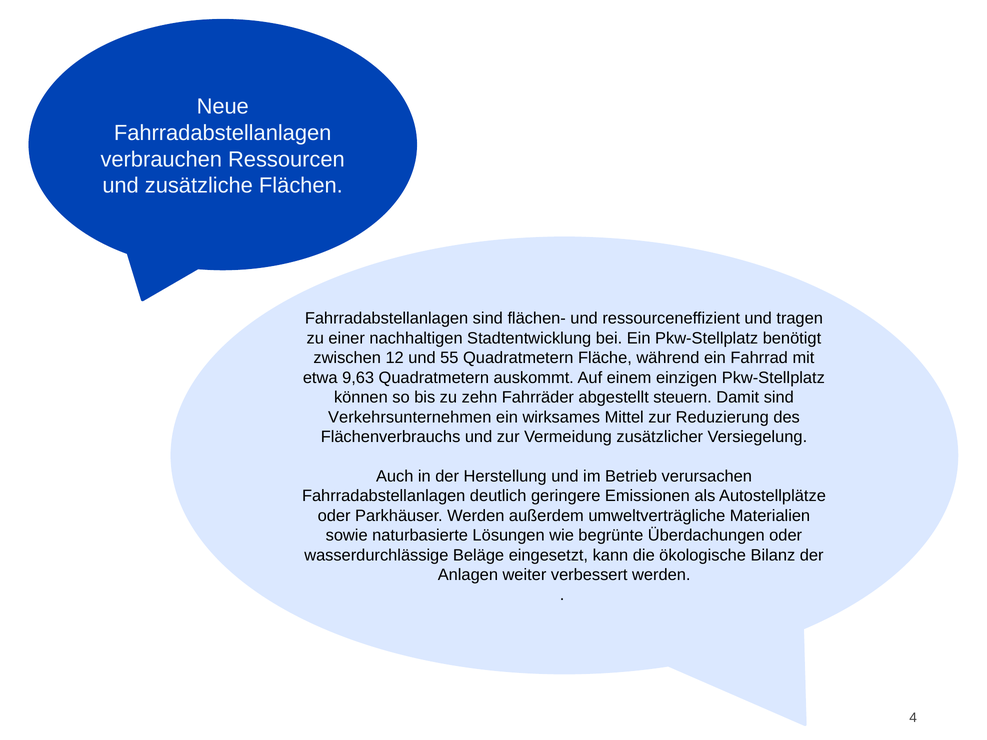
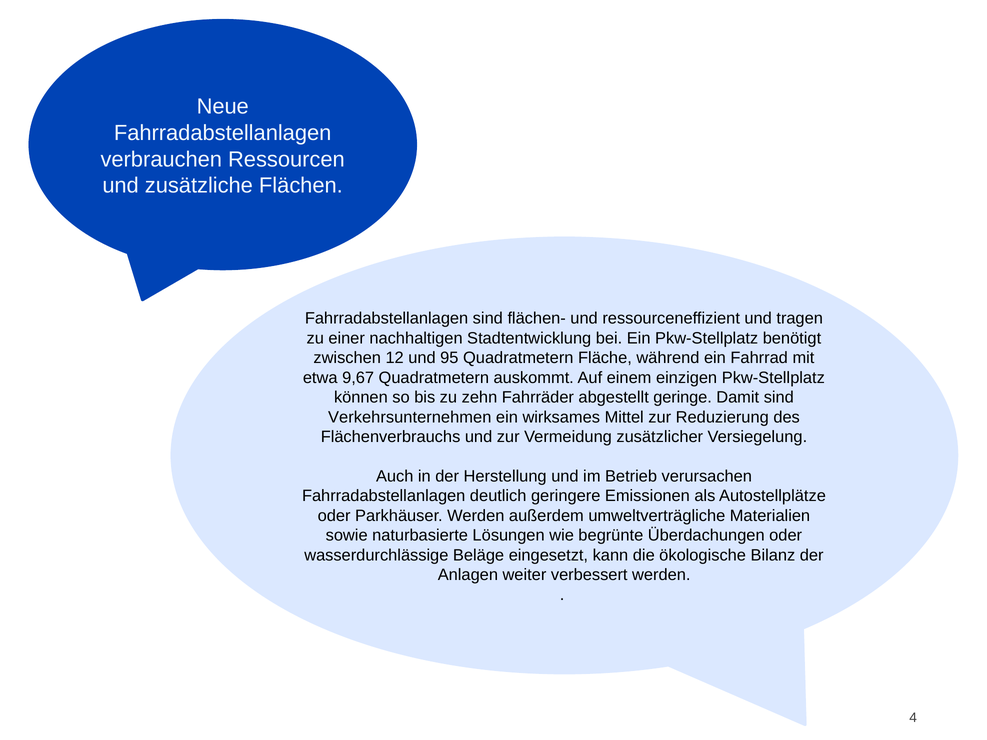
55: 55 -> 95 (449, 358)
9,63: 9,63 -> 9,67 (358, 378)
steuern: steuern -> geringe (683, 397)
